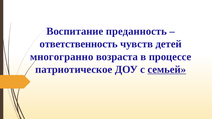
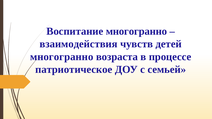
Воспитание преданность: преданность -> многогранно (136, 31)
ответственность: ответственность -> взаимодействия (79, 44)
семьей underline: present -> none (167, 70)
